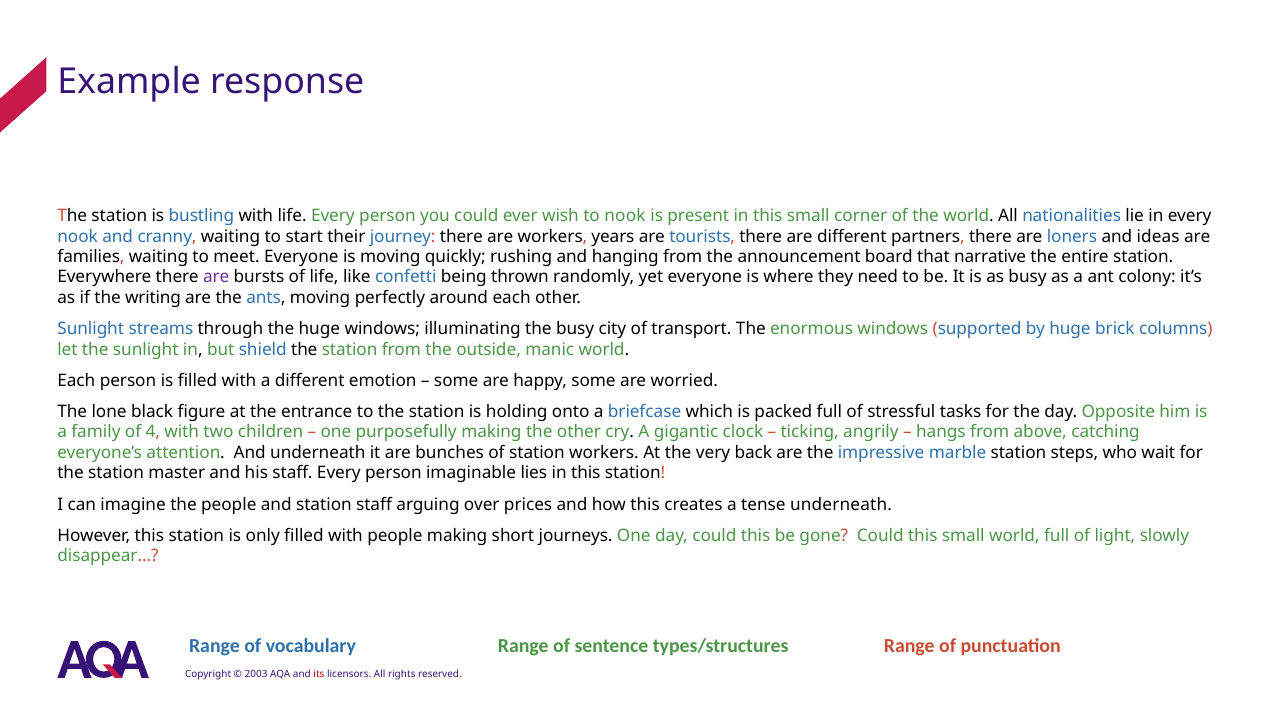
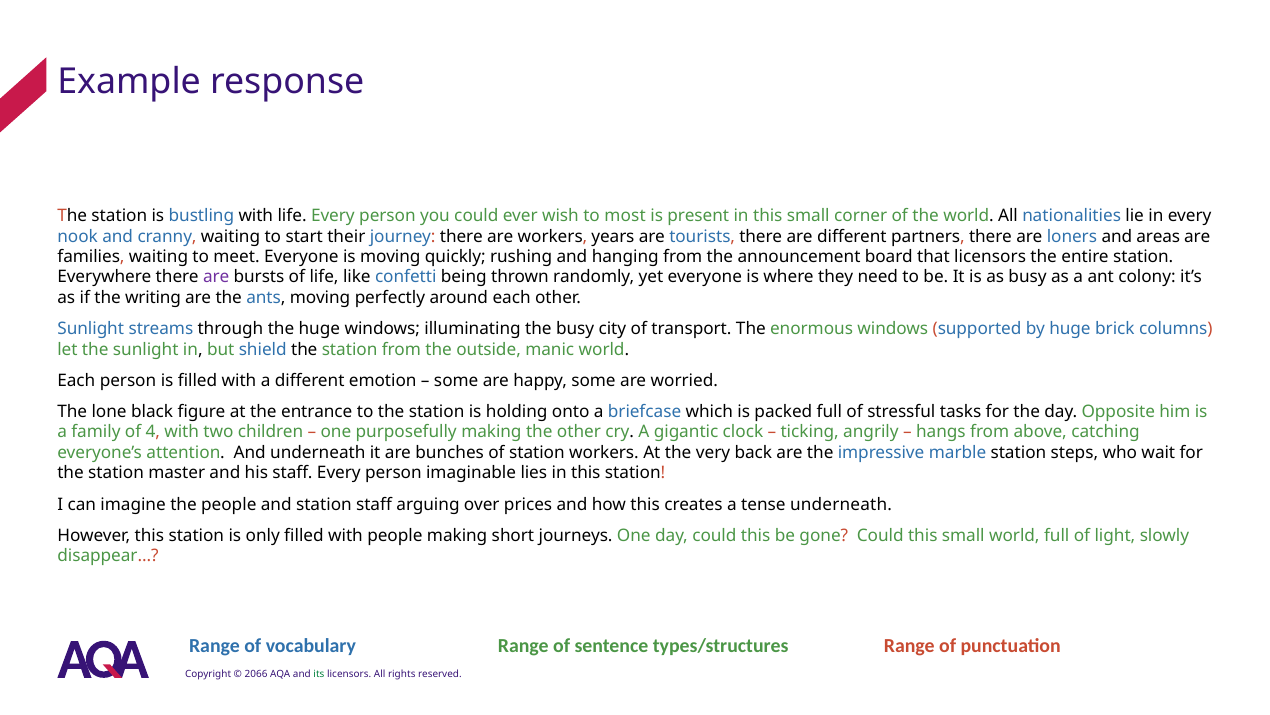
to nook: nook -> most (625, 216)
ideas: ideas -> areas (1158, 236)
that narrative: narrative -> licensors (990, 257)
2003: 2003 -> 2066 (256, 674)
its colour: red -> green (319, 674)
